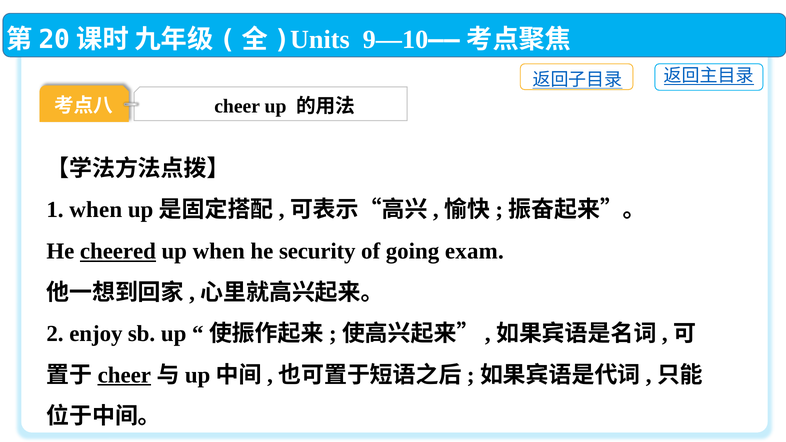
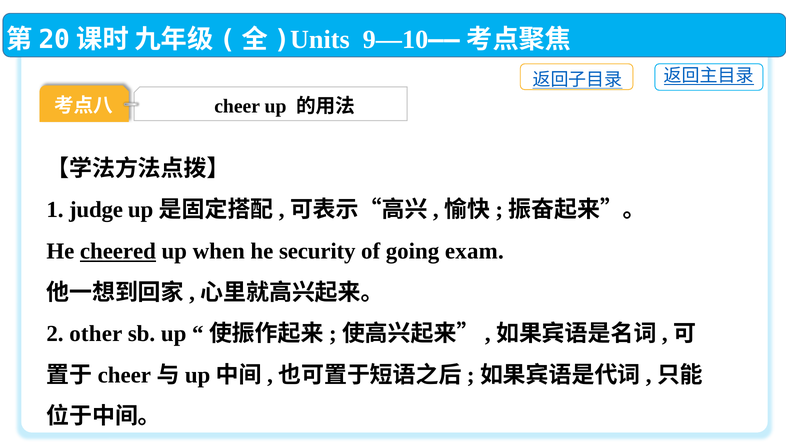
1 when: when -> judge (96, 210)
enjoy: enjoy -> other (96, 334)
cheer underline: present -> none (124, 375)
